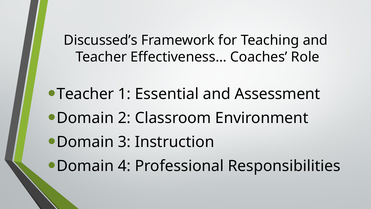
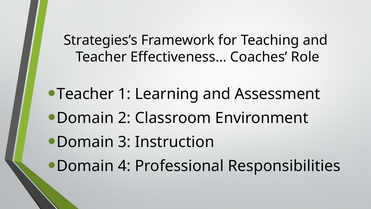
Discussed’s: Discussed’s -> Strategies’s (101, 40)
Essential: Essential -> Learning (167, 94)
